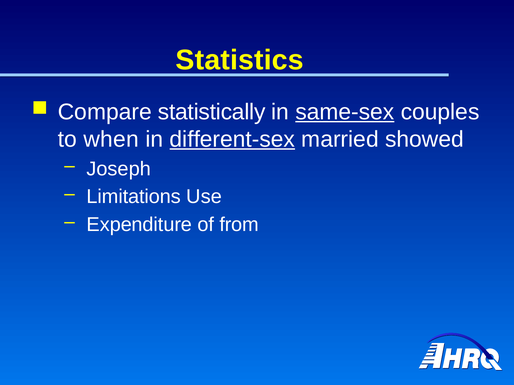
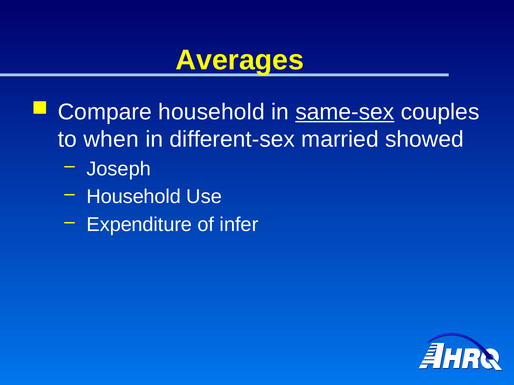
Statistics: Statistics -> Averages (240, 60)
Compare statistically: statistically -> household (211, 112)
different-sex underline: present -> none (232, 139)
Limitations: Limitations -> Household (134, 197)
from: from -> infer (239, 225)
